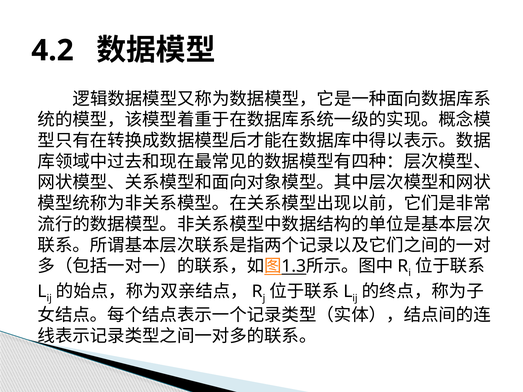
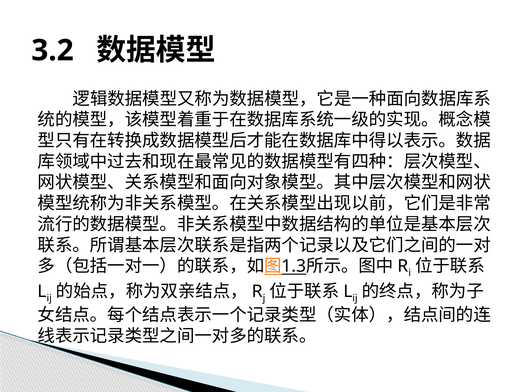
4.2: 4.2 -> 3.2 (53, 50)
